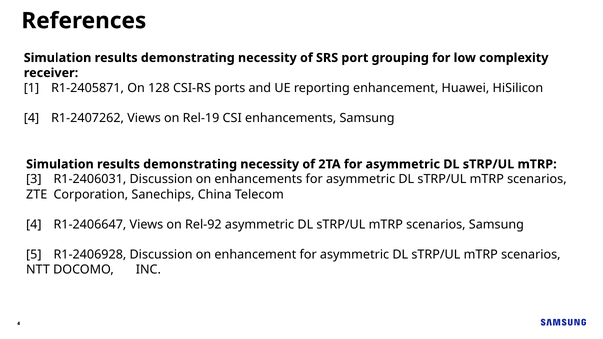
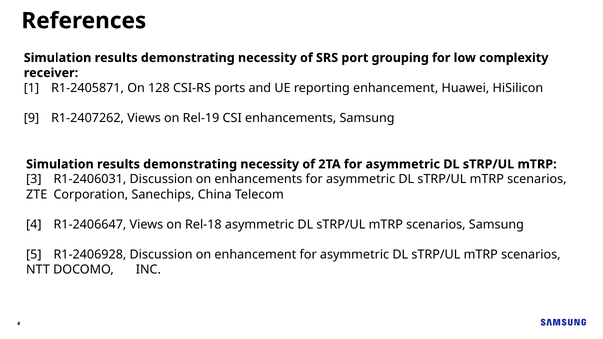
4: 4 -> 9 (31, 118)
Rel-92: Rel-92 -> Rel-18 (203, 225)
